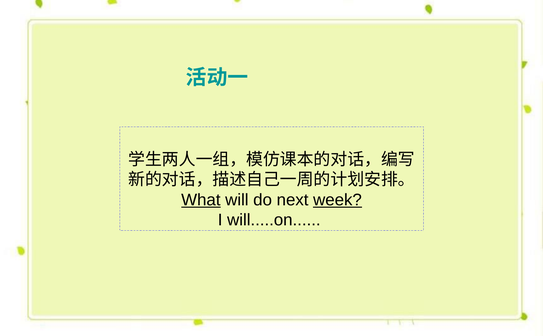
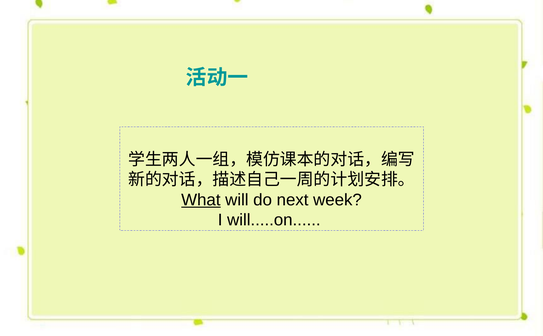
week underline: present -> none (337, 200)
